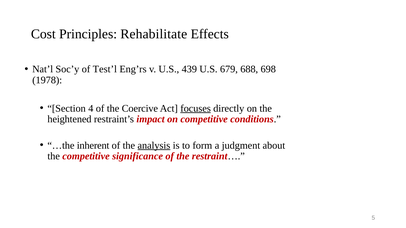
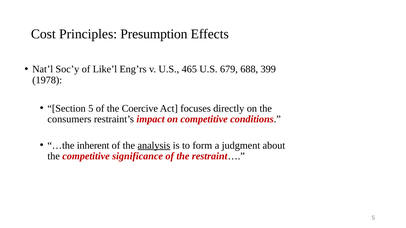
Rehabilitate: Rehabilitate -> Presumption (154, 34)
Test’l: Test’l -> Like’l (105, 69)
439: 439 -> 465 (189, 69)
698: 698 -> 399 (268, 69)
Section 4: 4 -> 5 (91, 109)
focuses underline: present -> none (196, 109)
heightened: heightened -> consumers (69, 119)
